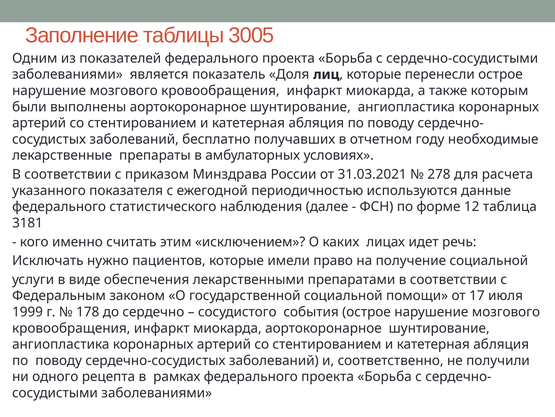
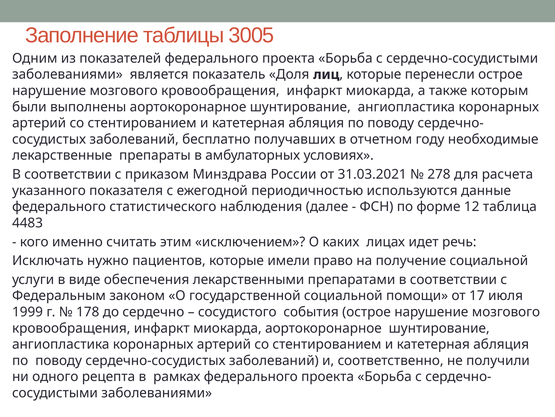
3181: 3181 -> 4483 (27, 223)
